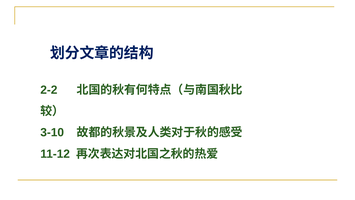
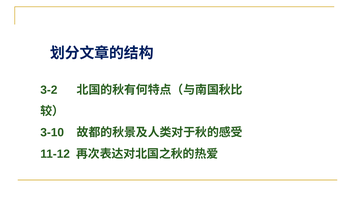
2-2: 2-2 -> 3-2 (49, 90)
